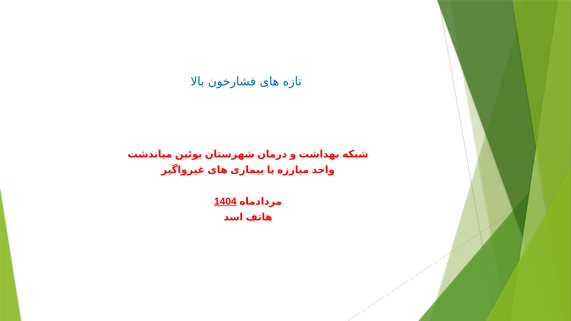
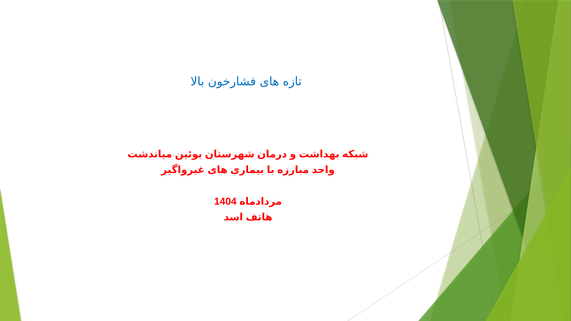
1404 underline: present -> none (225, 201)
